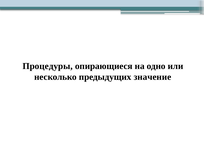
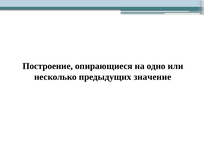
Процедуры: Процедуры -> Построение (48, 66)
